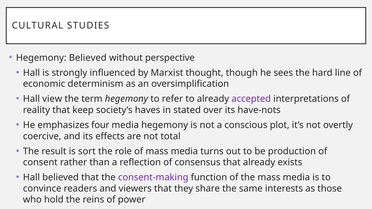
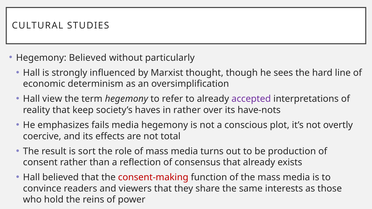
perspective: perspective -> particularly (170, 58)
in stated: stated -> rather (187, 110)
four: four -> fails (100, 125)
consent-making colour: purple -> red (153, 178)
